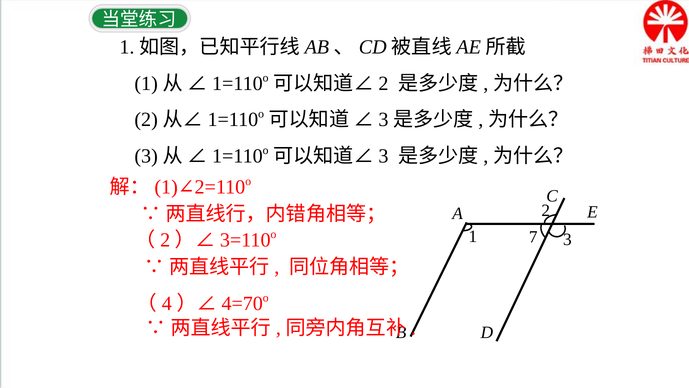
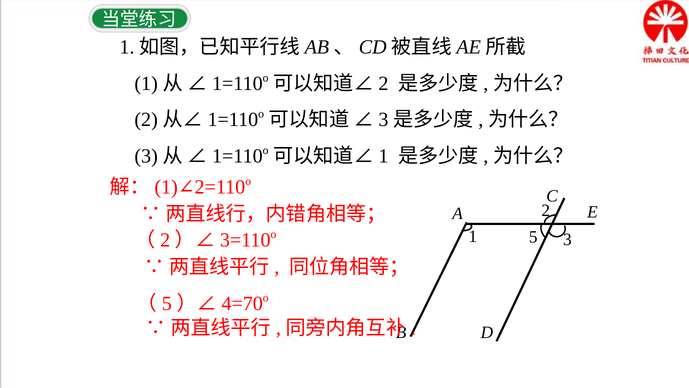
3: 3 -> 1 (383, 156)
1 7: 7 -> 5 (533, 237)
4: 4 -> 5 (167, 303)
